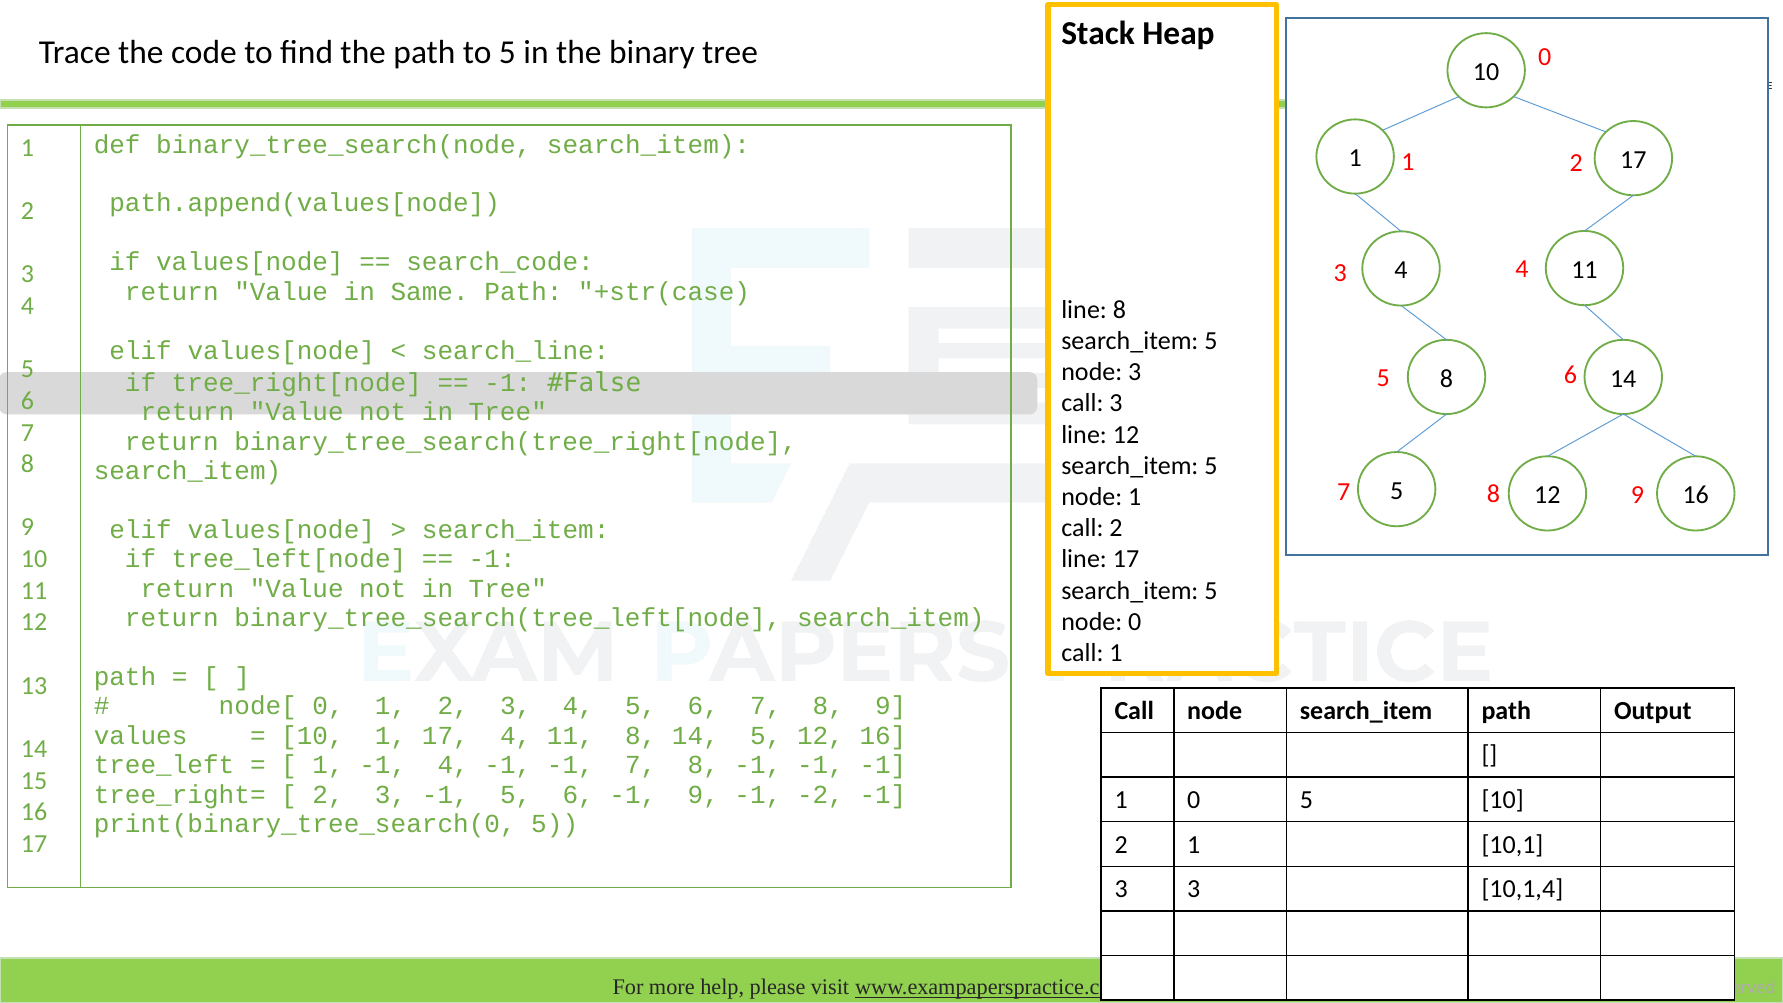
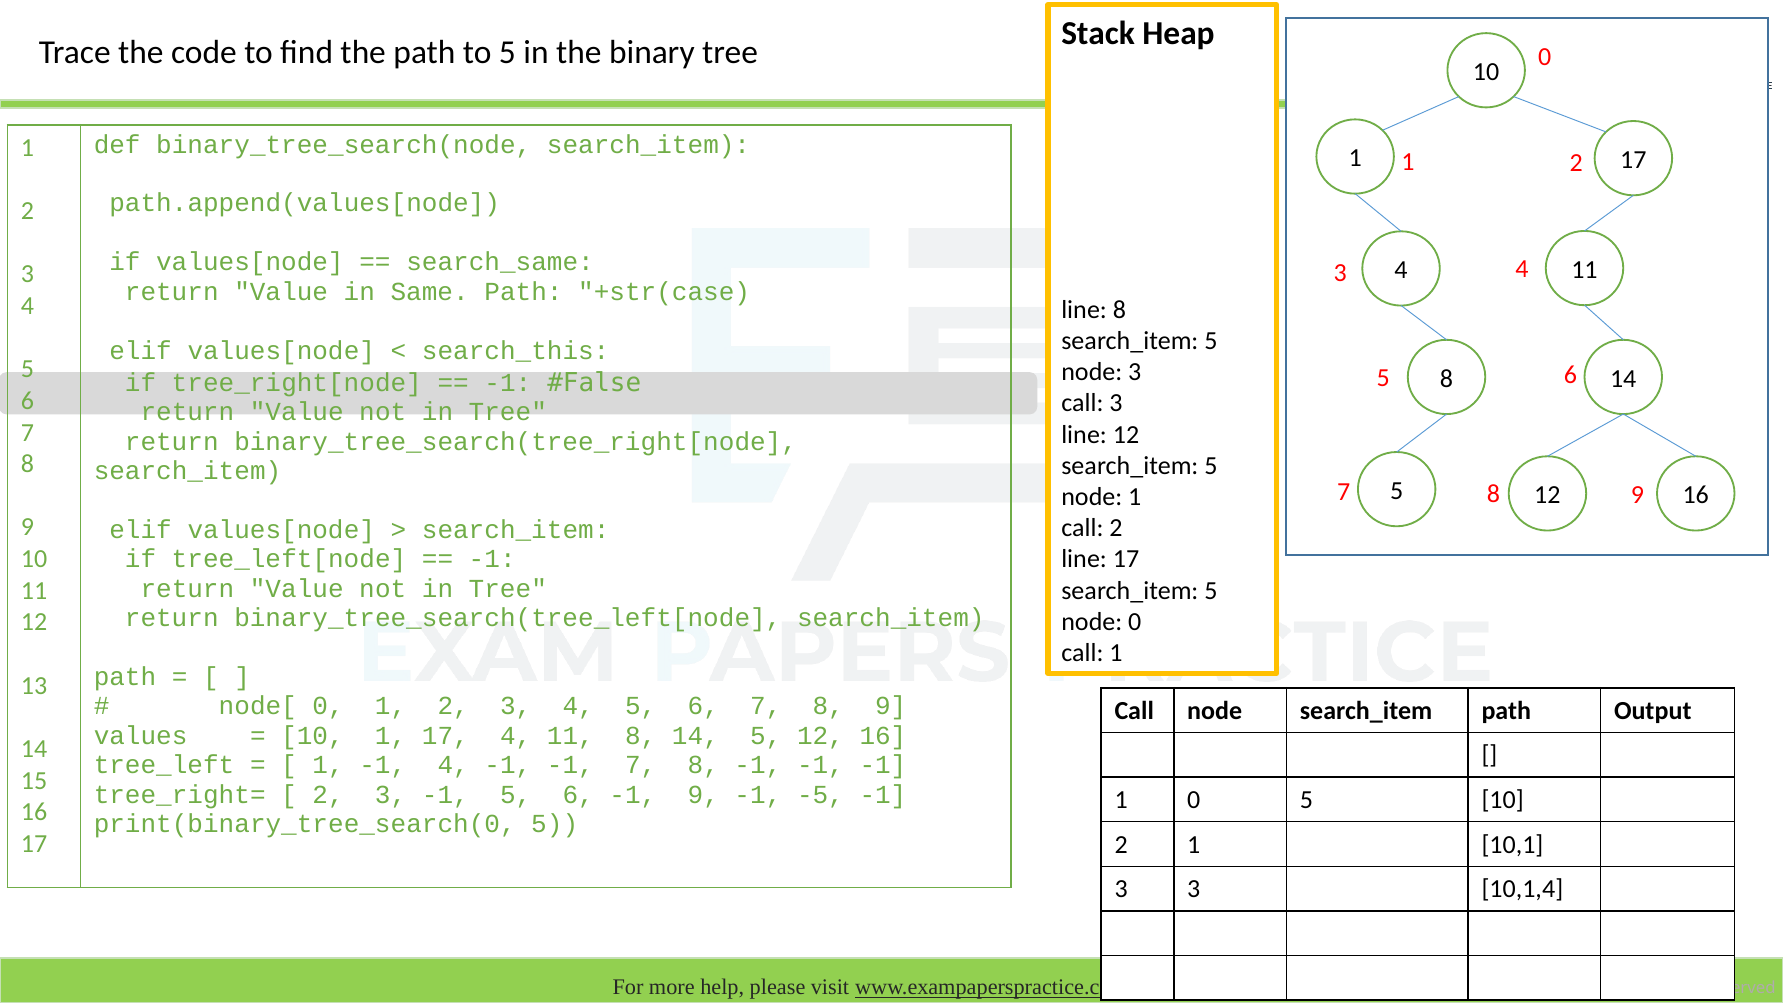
search_code: search_code -> search_same (500, 262)
search_line: search_line -> search_this (516, 351)
-2: -2 -> -5 (820, 795)
